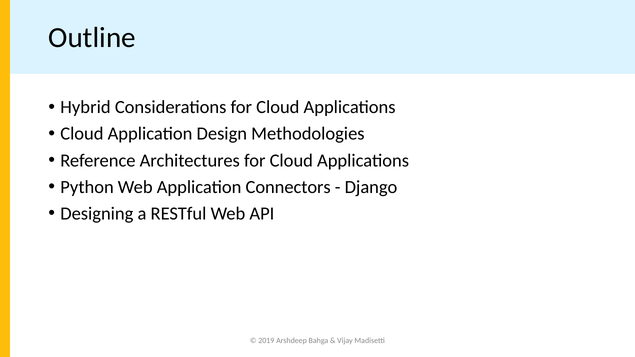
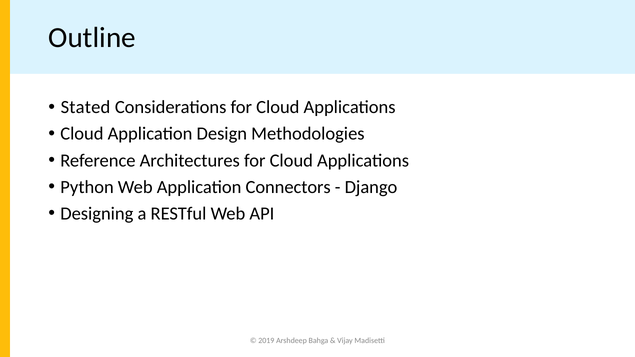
Hybrid: Hybrid -> Stated (85, 107)
